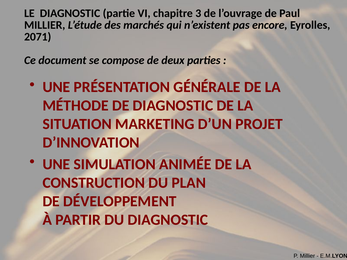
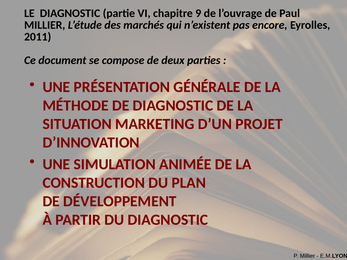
3: 3 -> 9 (198, 13)
2071: 2071 -> 2011 (38, 37)
